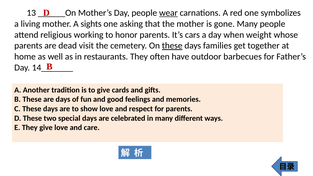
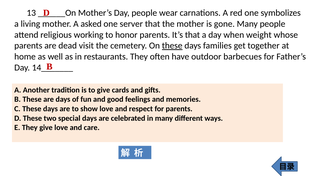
wear underline: present -> none (168, 13)
sights: sights -> asked (91, 24)
asking: asking -> server (131, 24)
It’s cars: cars -> that (192, 35)
